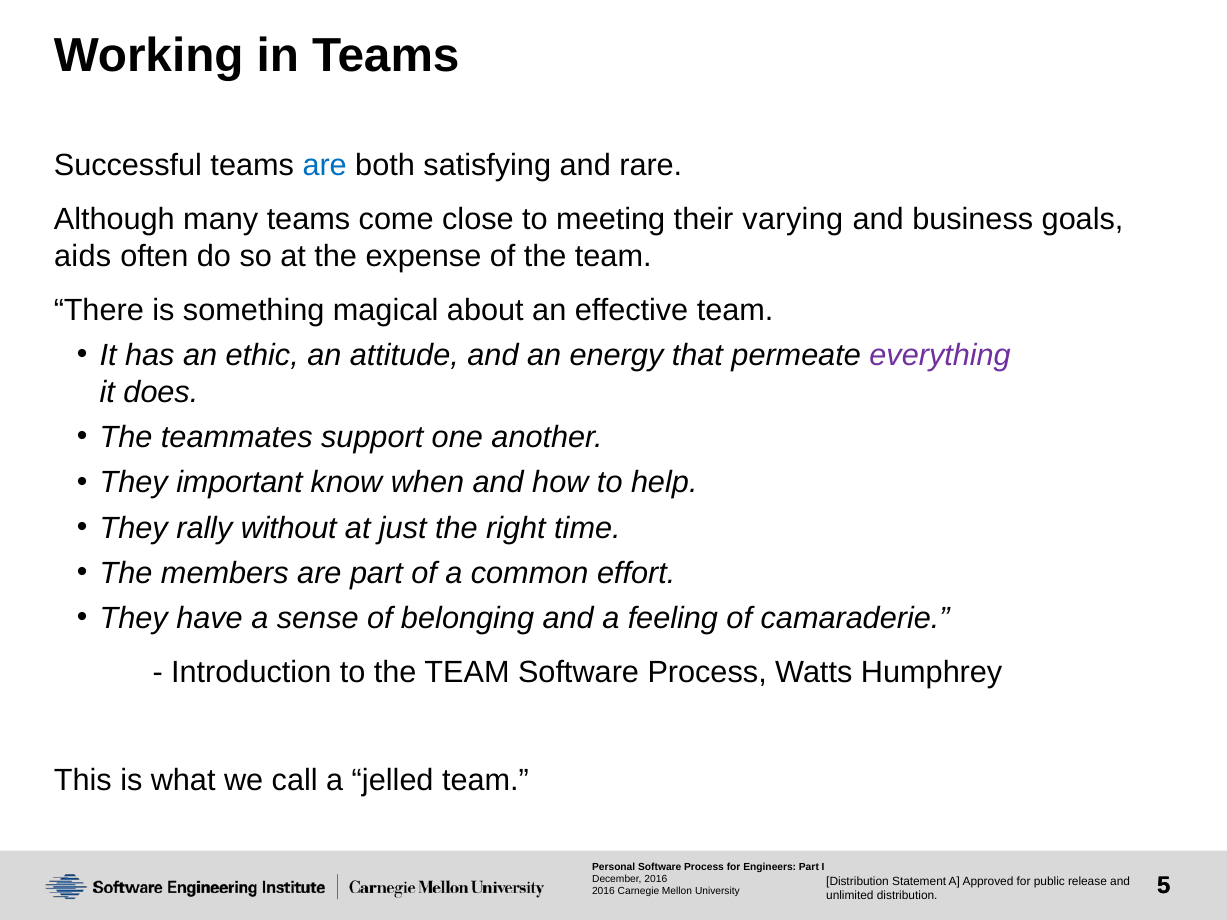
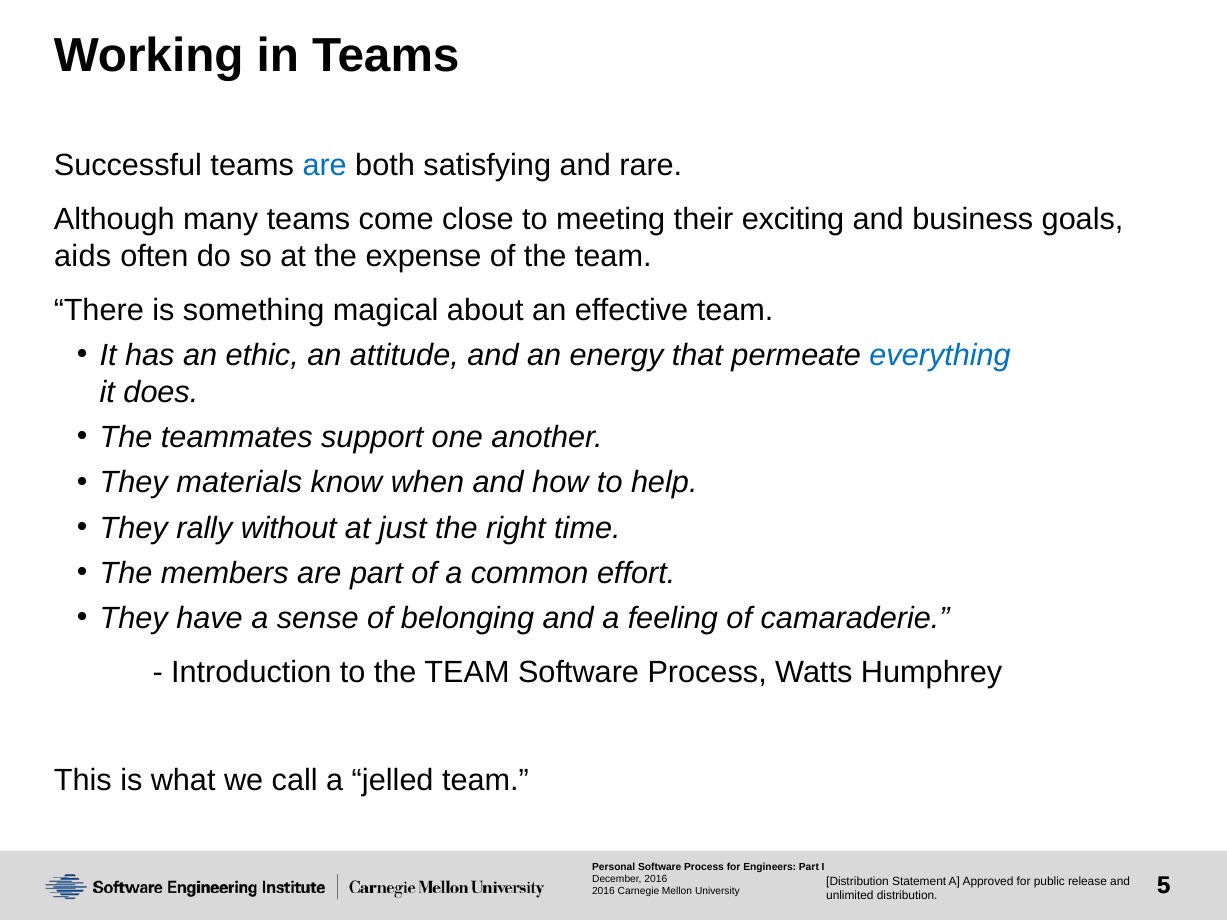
varying: varying -> exciting (793, 220)
everything colour: purple -> blue (940, 356)
important: important -> materials (239, 483)
